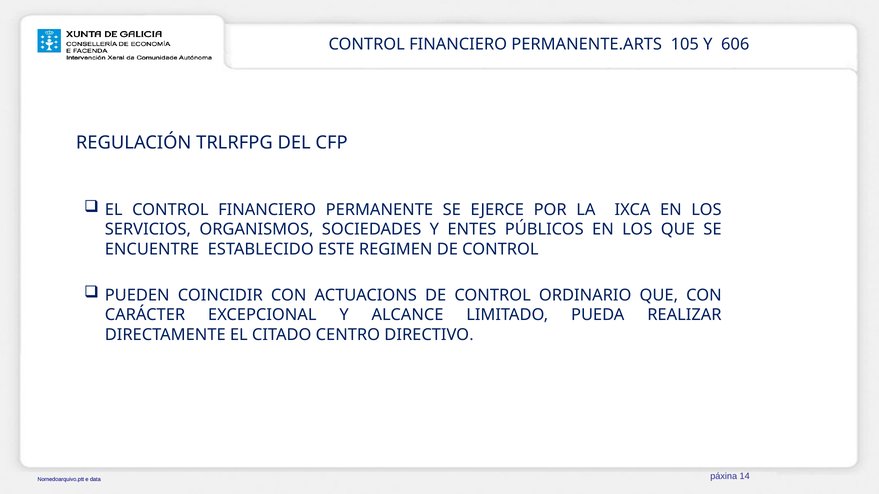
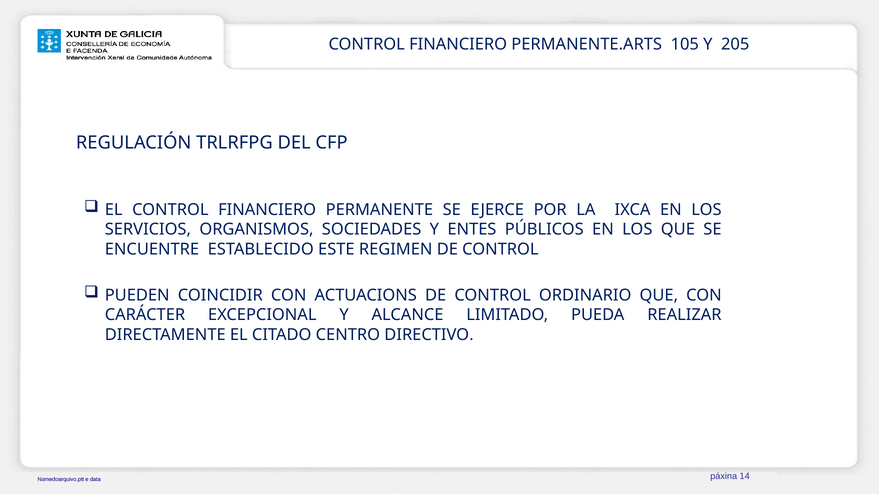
606: 606 -> 205 (735, 44)
